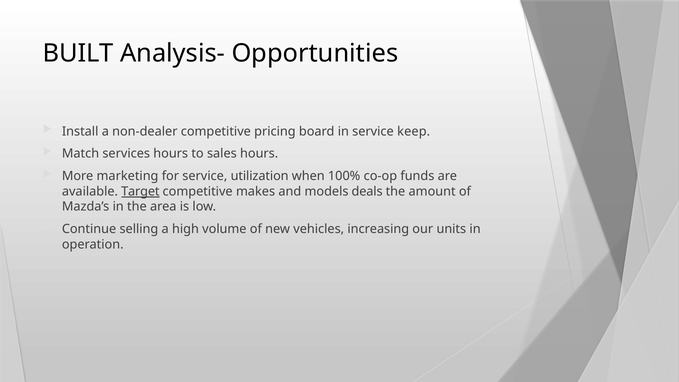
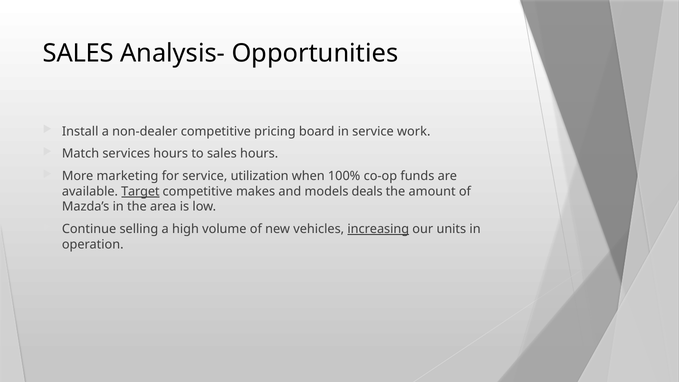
BUILT: BUILT -> SALES (78, 54)
keep: keep -> work (414, 131)
increasing underline: none -> present (378, 229)
